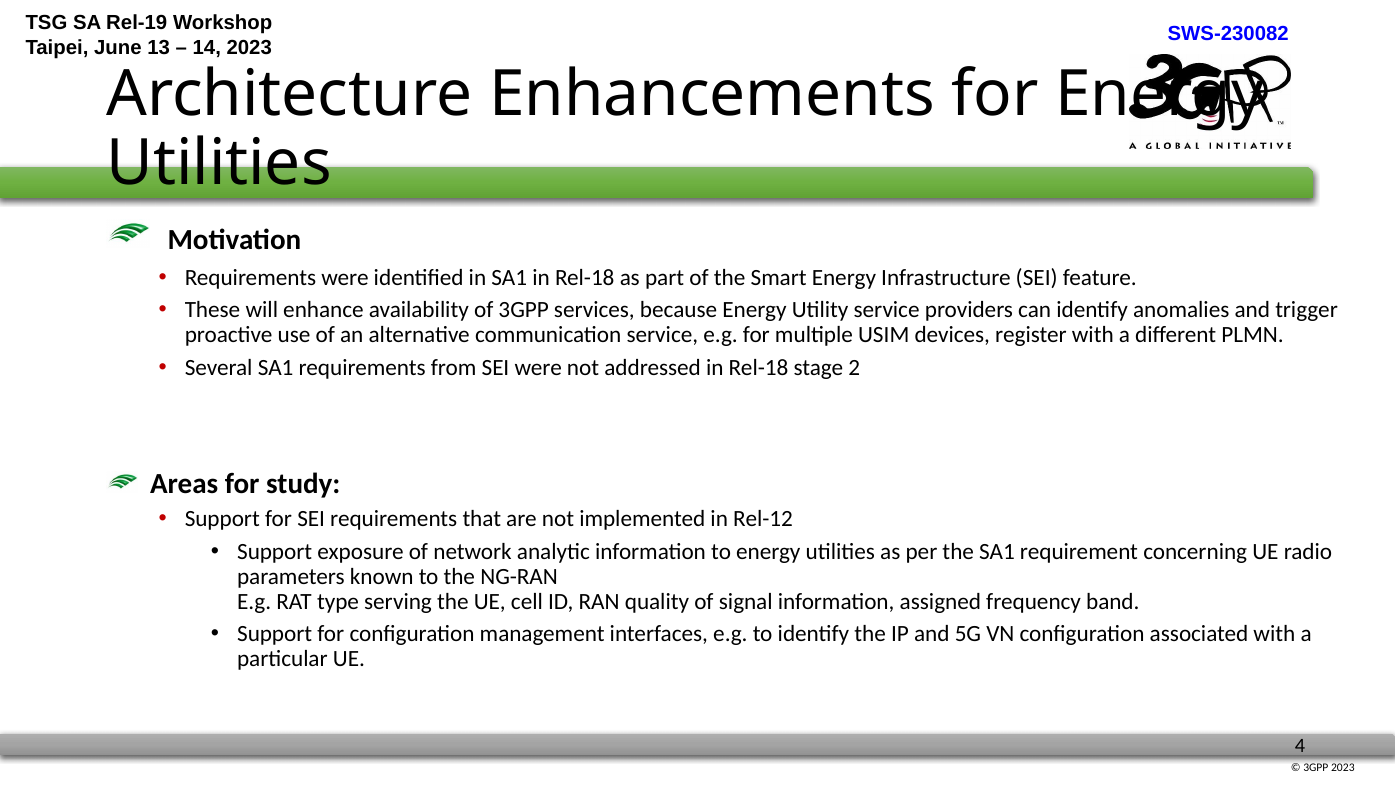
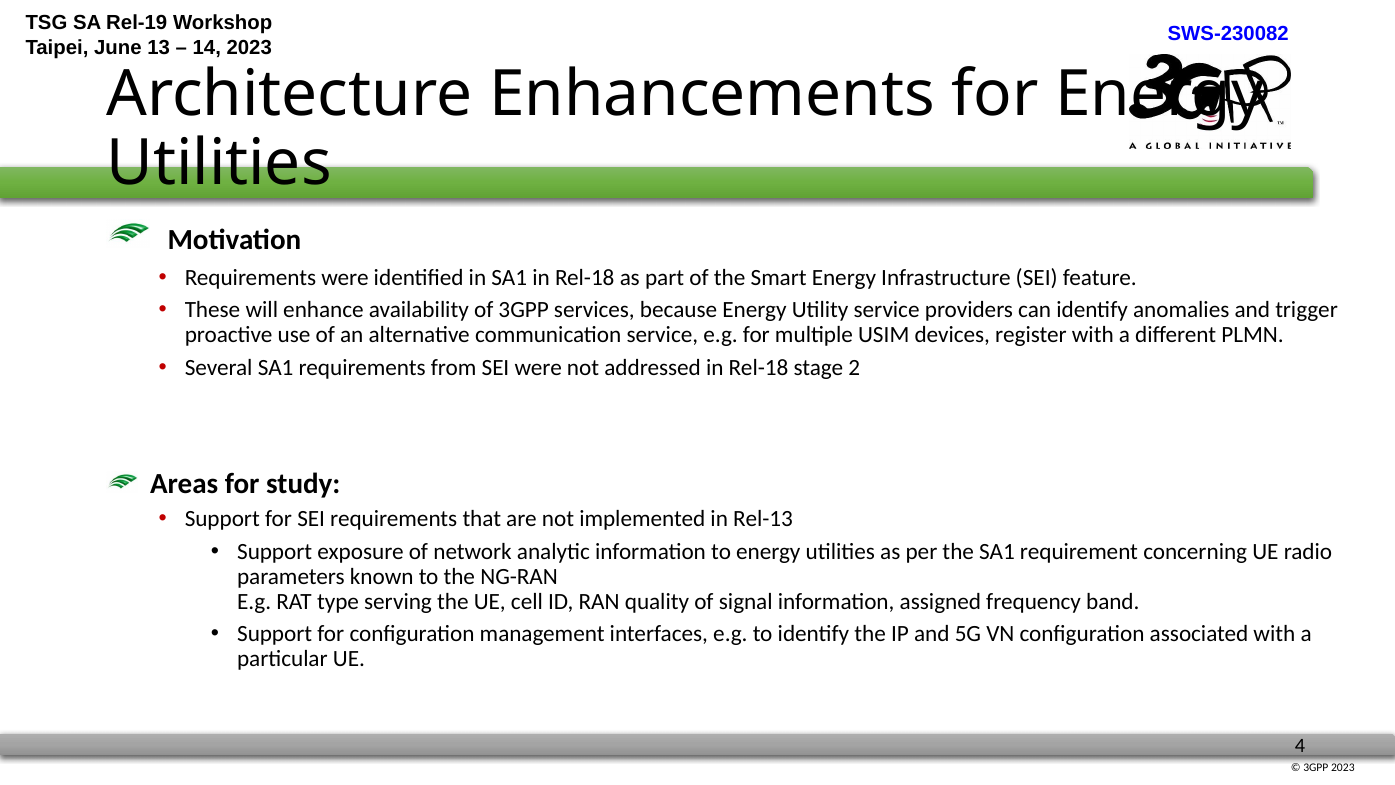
Rel-12: Rel-12 -> Rel-13 (763, 519)
